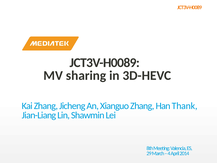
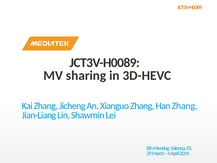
Han Thank: Thank -> Zhang (185, 106)
